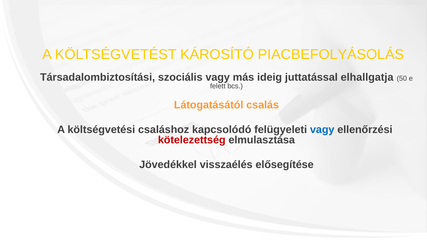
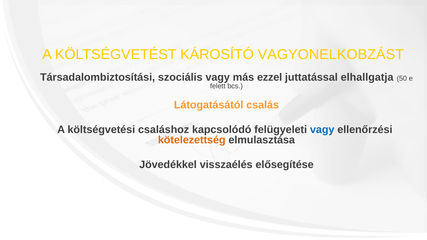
PIACBEFOLYÁSOLÁS: PIACBEFOLYÁSOLÁS -> VAGYONELKOBZÁST (331, 54)
ideig: ideig -> ezzel (270, 78)
kötelezettség colour: red -> orange (192, 140)
